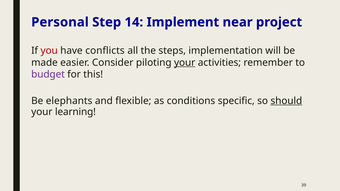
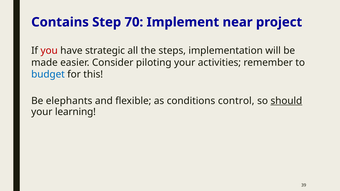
Personal: Personal -> Contains (60, 22)
14: 14 -> 70 (134, 22)
conflicts: conflicts -> strategic (105, 51)
your underline: present -> none (185, 63)
budget colour: purple -> blue (48, 75)
specific: specific -> control (236, 101)
